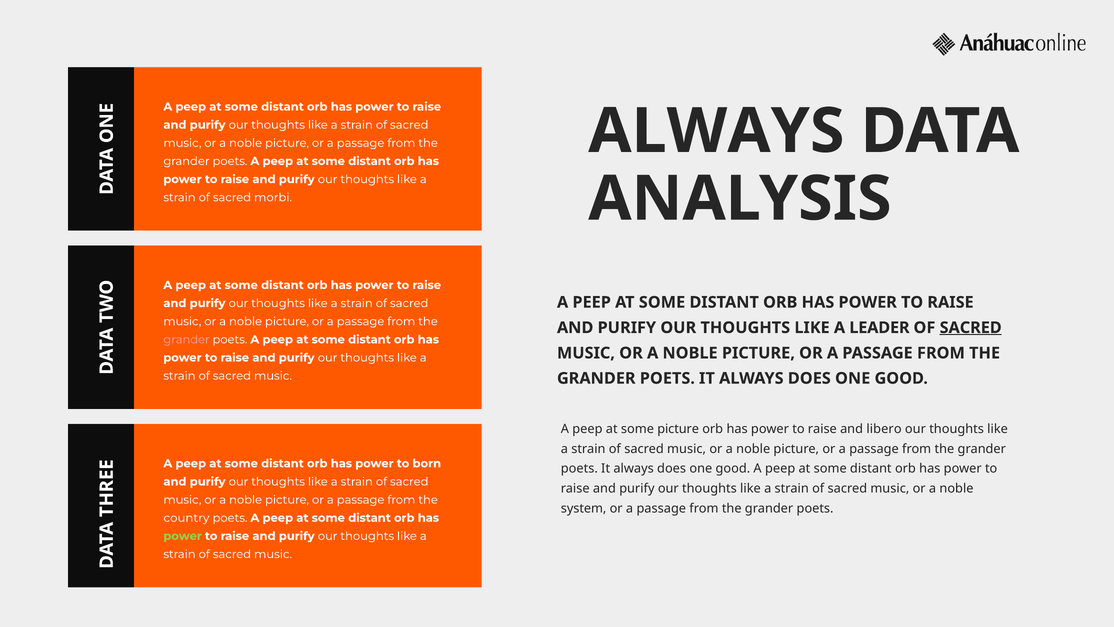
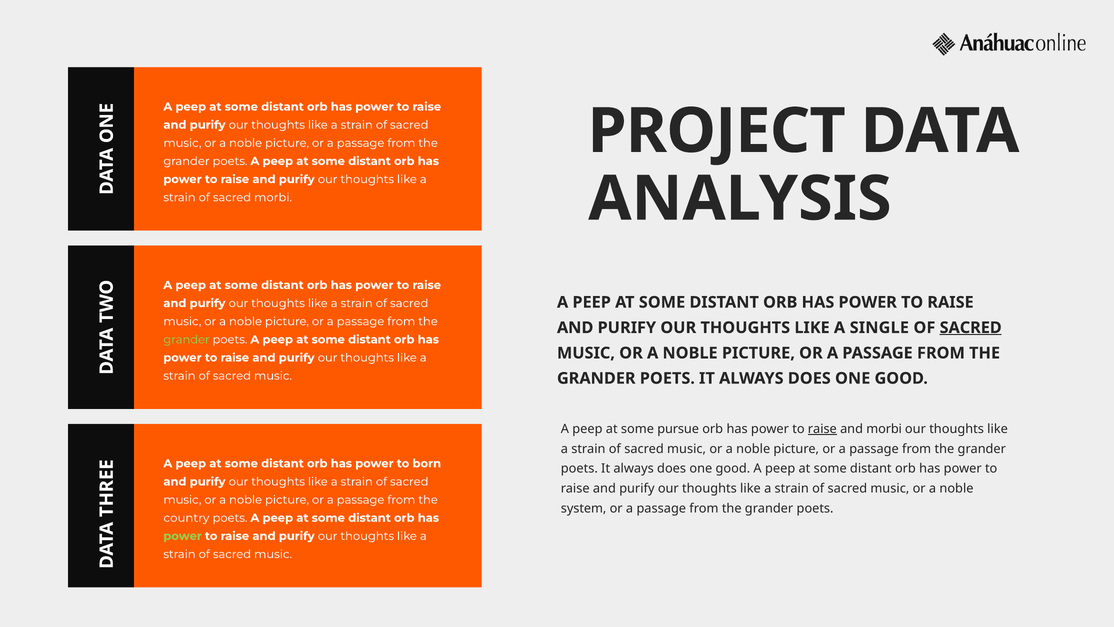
ALWAYS: ALWAYS -> PROJECT (717, 131)
LEADER: LEADER -> SINGLE (879, 327)
grander colour: pink -> light green (186, 339)
some picture: picture -> pursue (678, 429)
raise underline: none -> present (822, 429)
and libero: libero -> morbi (884, 429)
